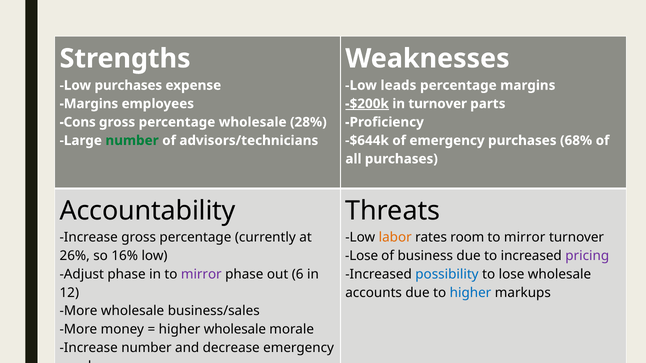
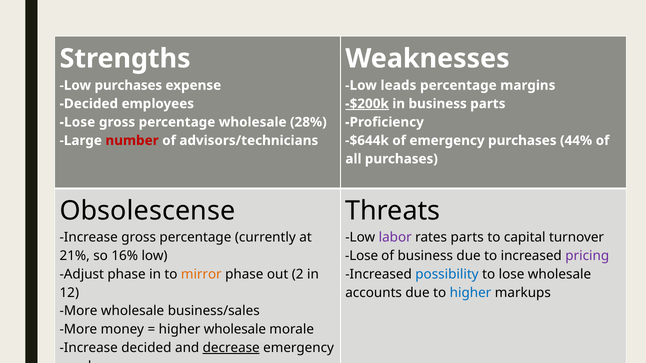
Margins: Margins -> Decided (89, 104)
in turnover: turnover -> business (438, 104)
Cons: Cons -> Lose (77, 122)
number colour: green -> red (132, 141)
68%: 68% -> 44% (576, 141)
Accountability: Accountability -> Obsolescense (147, 211)
labor colour: orange -> purple (395, 238)
rates room: room -> parts (467, 238)
mirror: mirror -> capital (525, 238)
26%: 26% -> 21% (75, 256)
mirror colour: purple -> orange (201, 275)
6: 6 -> 2 (298, 275)
Increase number: number -> decided (146, 348)
decrease underline: none -> present (231, 348)
